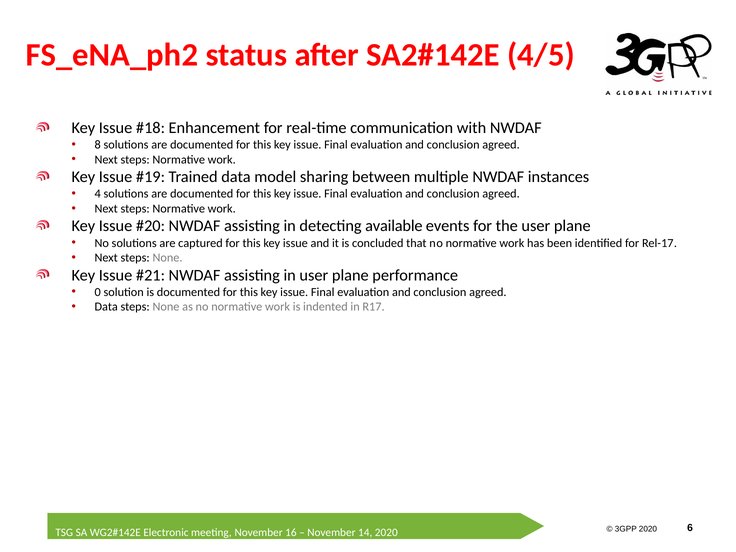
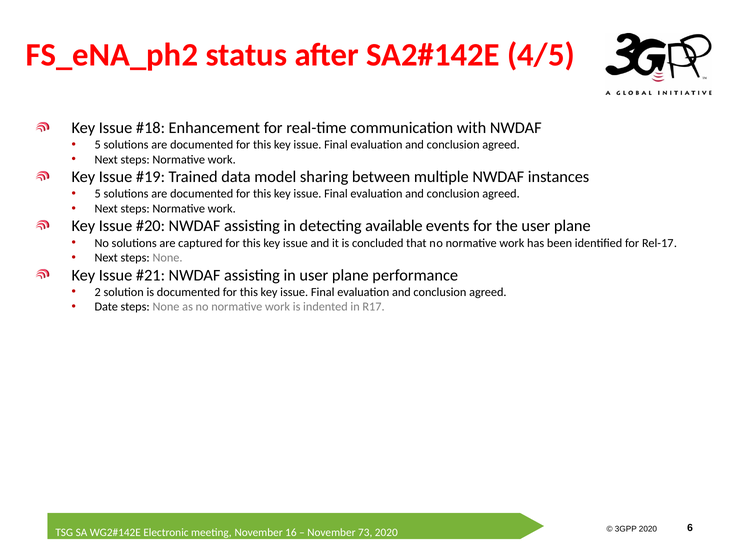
8: 8 -> 5 (98, 145)
4: 4 -> 5 (98, 194)
0: 0 -> 2 (98, 292)
Data: Data -> Date (106, 307)
14: 14 -> 73 (365, 532)
